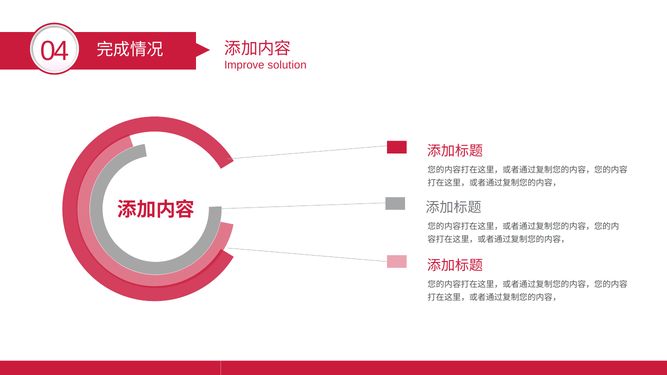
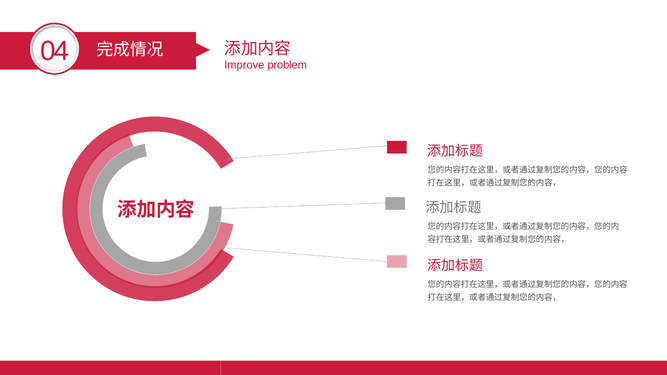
solution: solution -> problem (287, 65)
